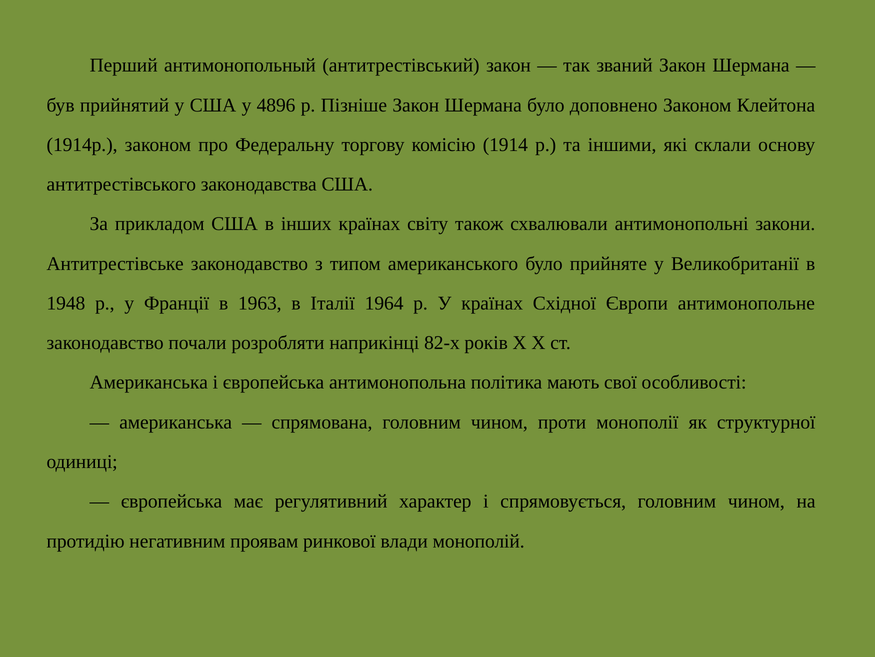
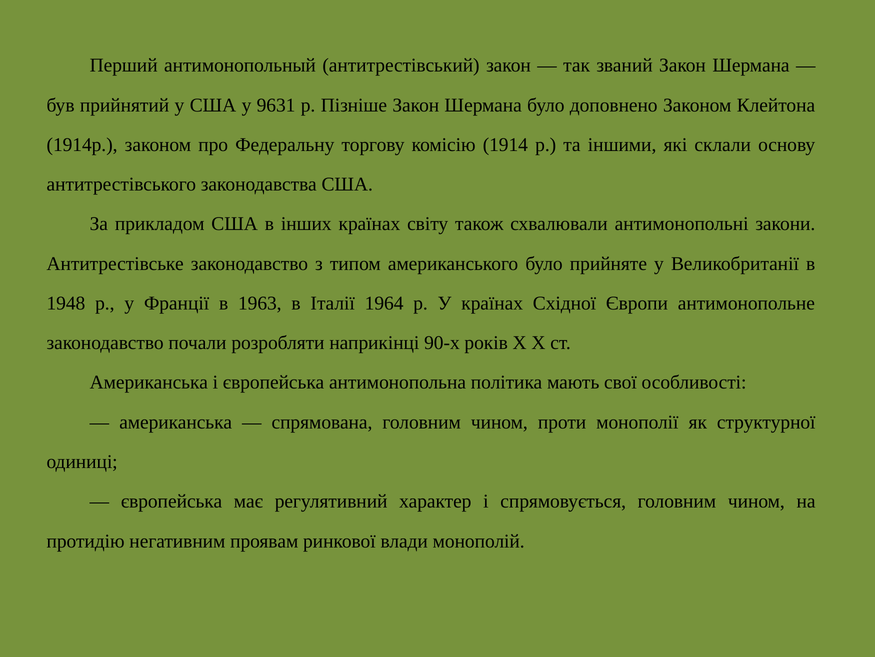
4896: 4896 -> 9631 (276, 105)
82-х: 82-х -> 90-х (442, 343)
